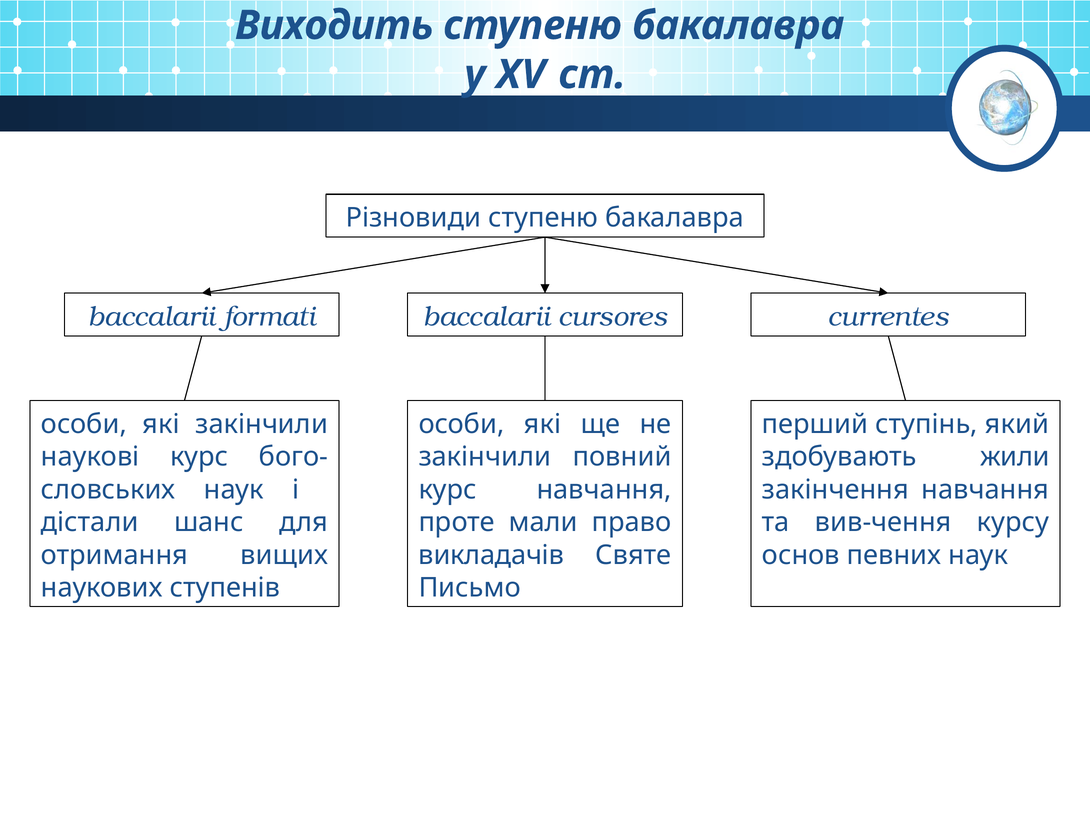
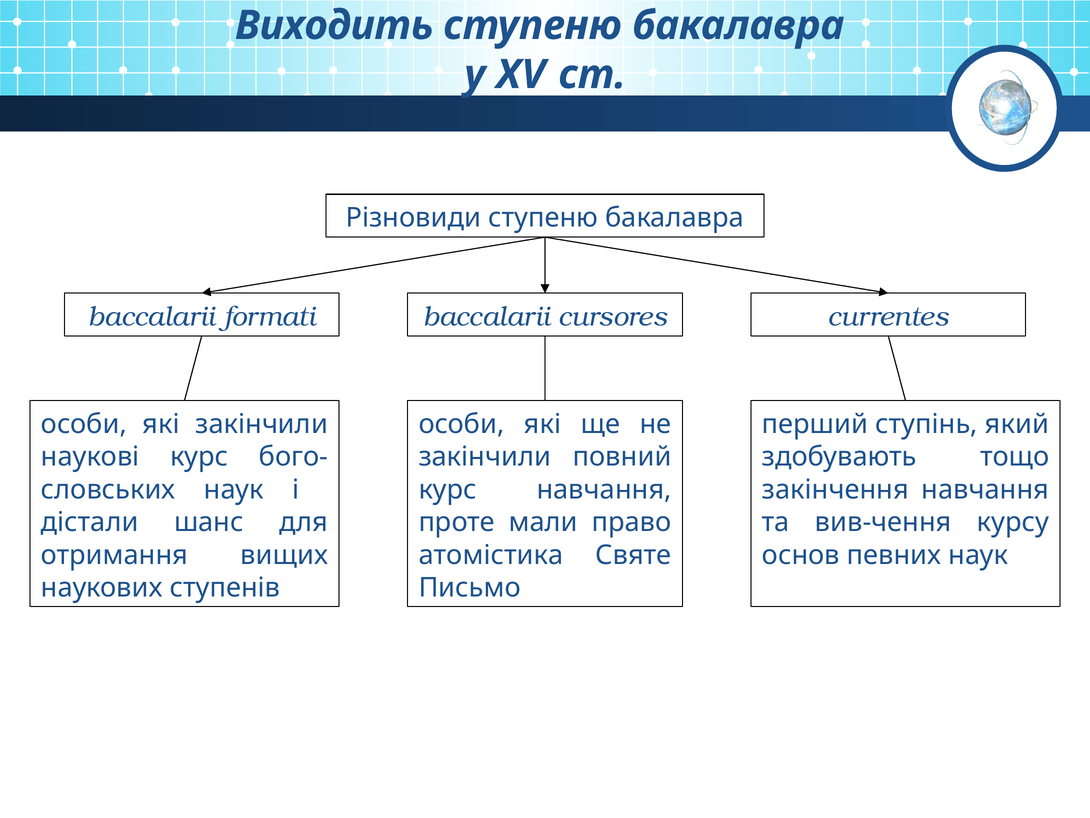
жили: жили -> тощо (1015, 457)
викладачів: викладачів -> атомістика (491, 555)
